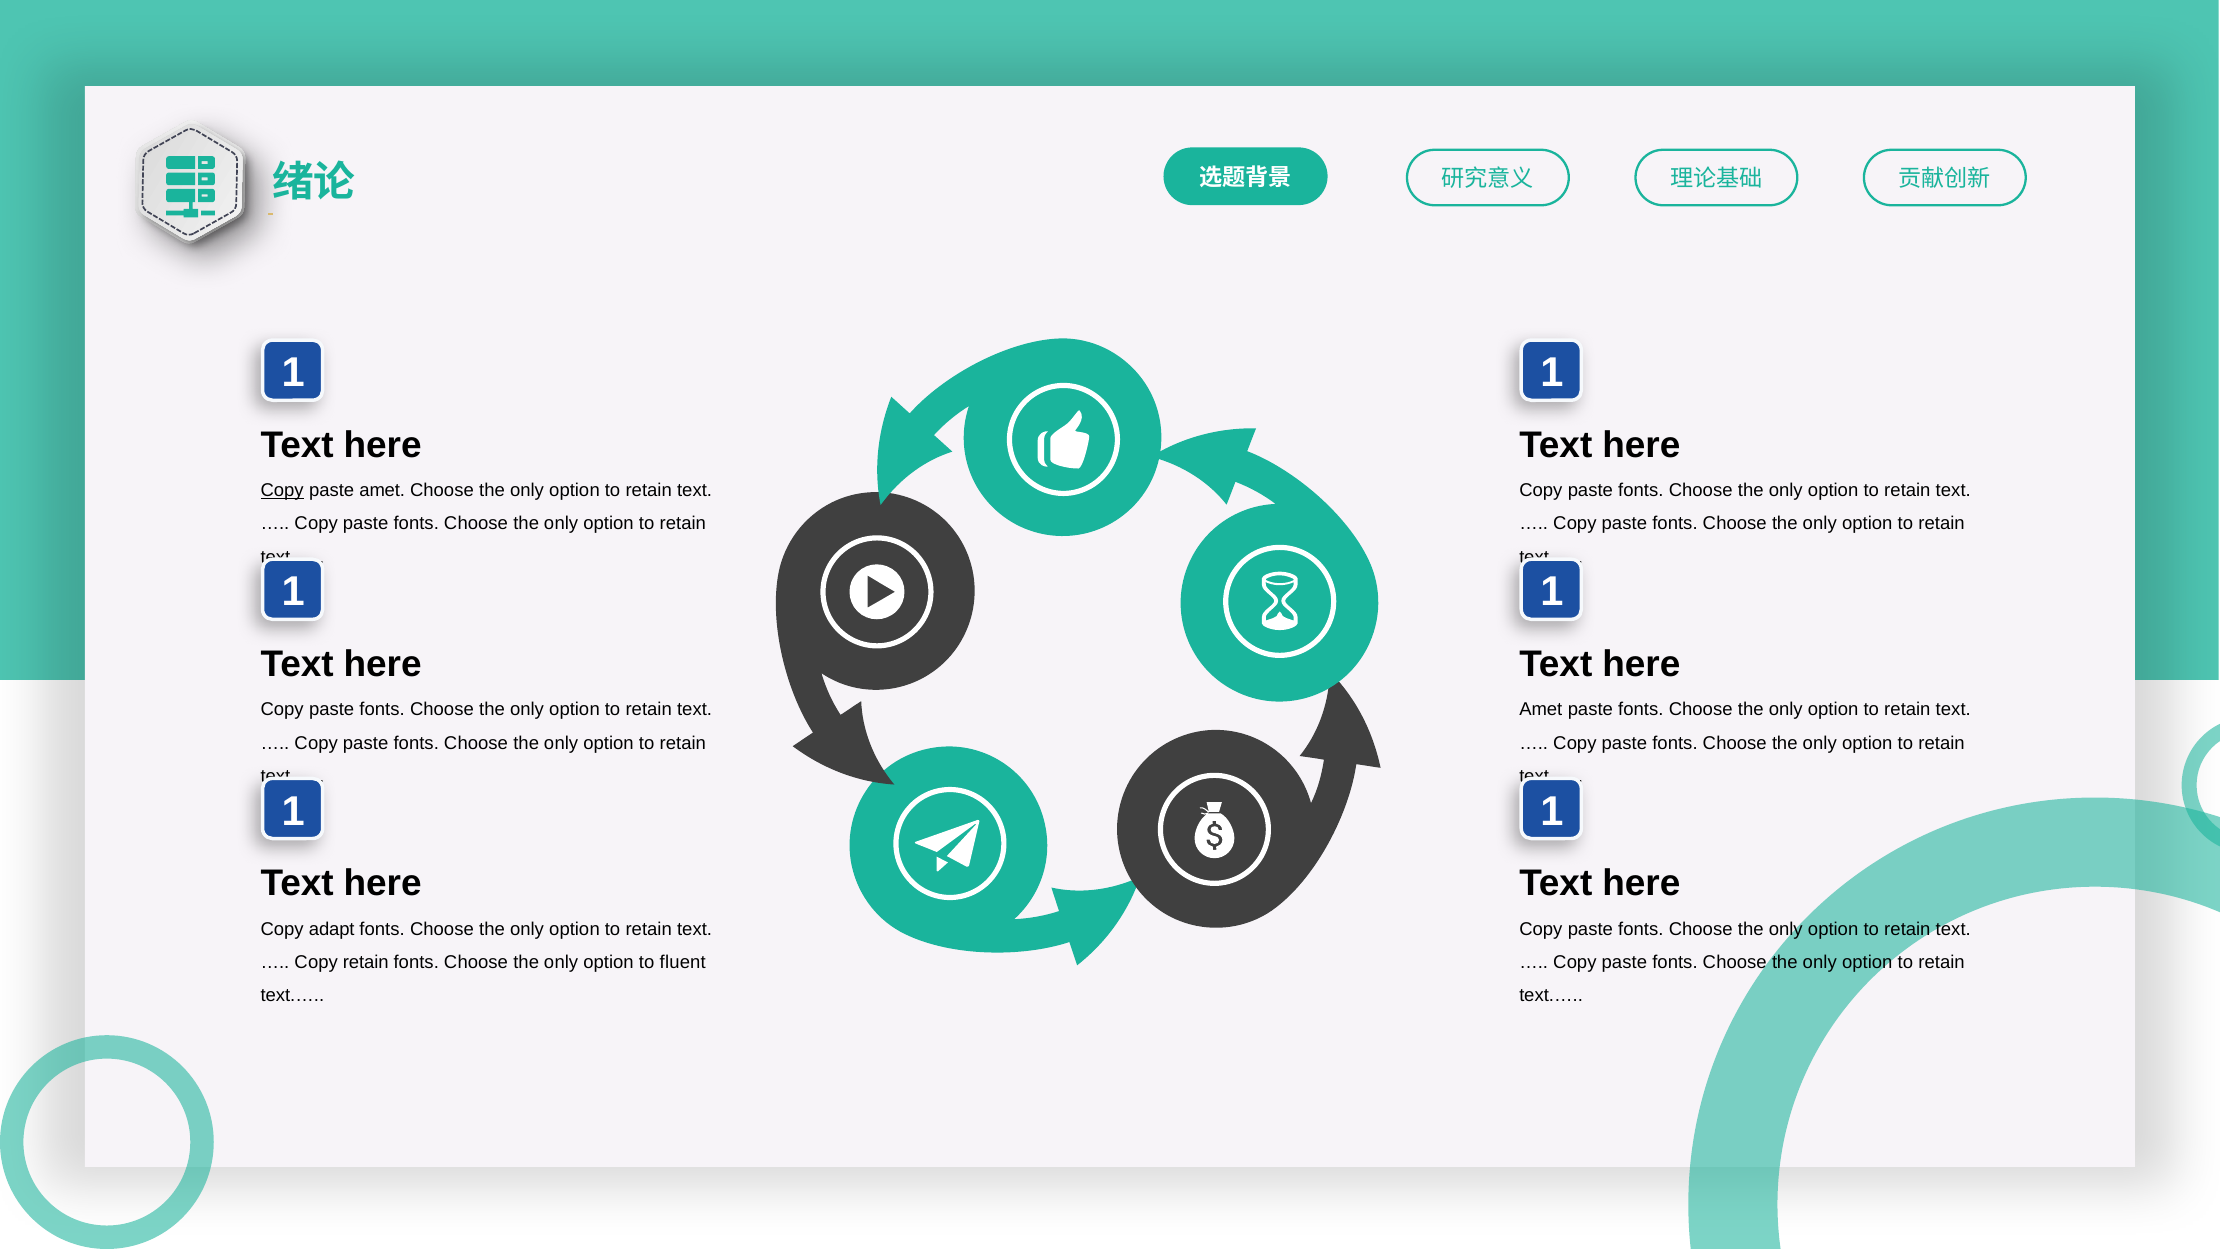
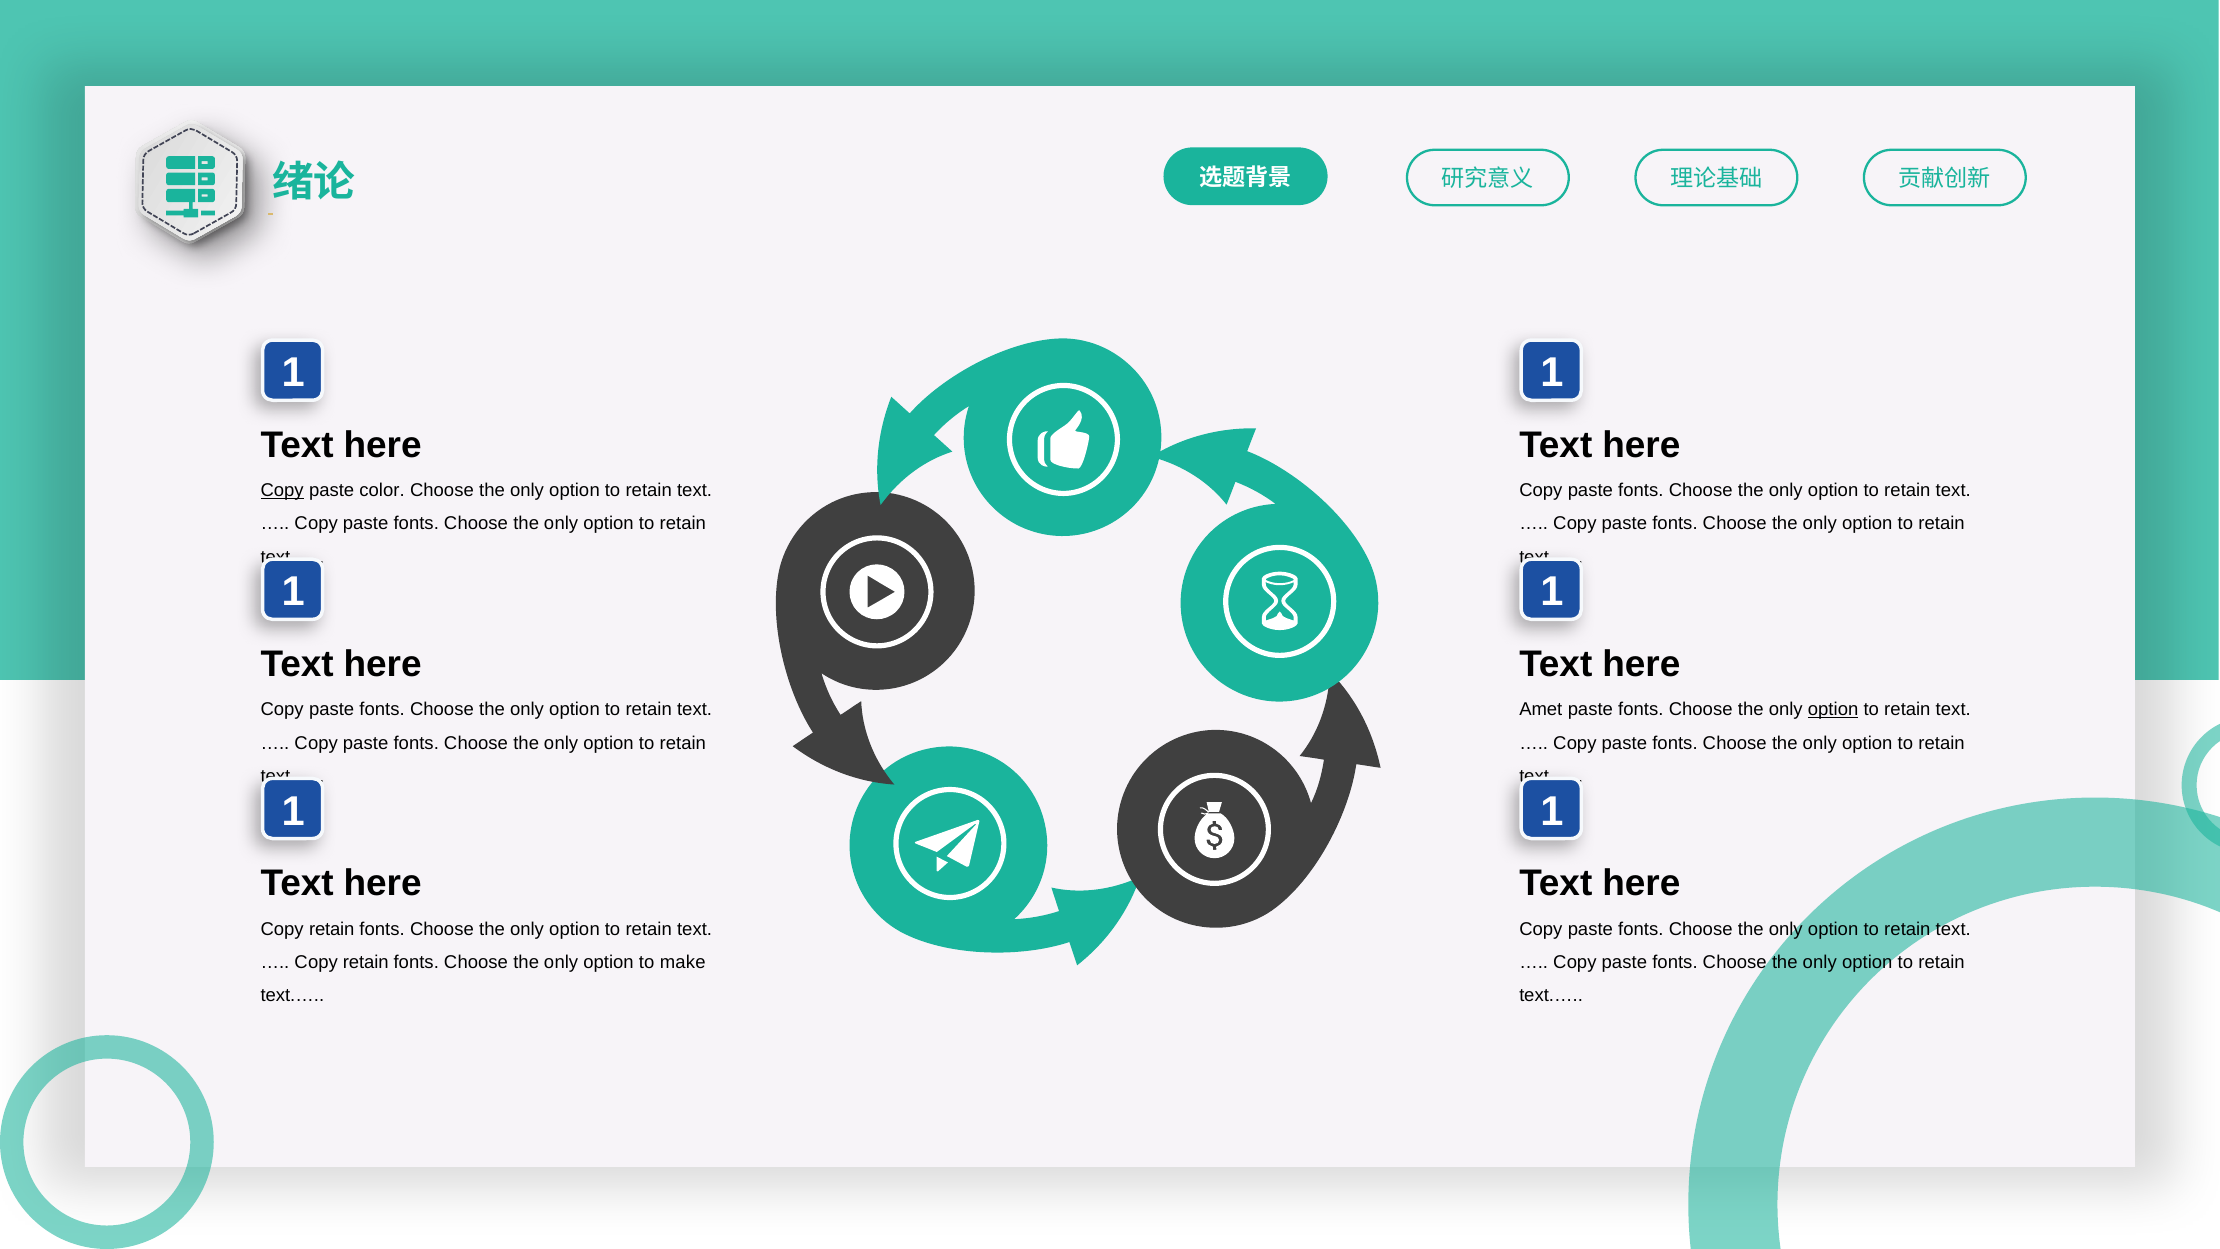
paste amet: amet -> color (382, 491)
option underline: none -> present (1833, 710)
adapt: adapt -> retain (332, 929)
fluent: fluent -> make (683, 962)
